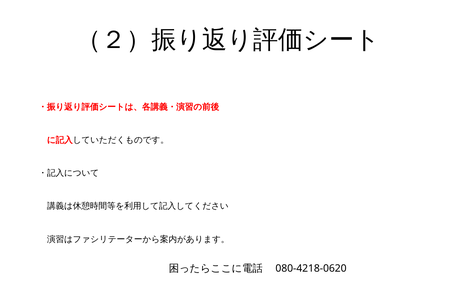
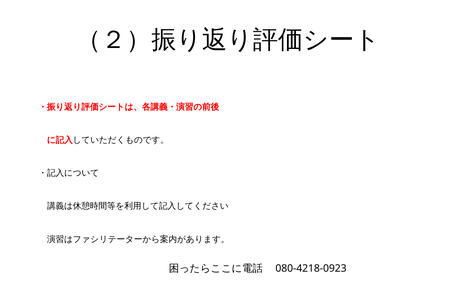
080-4218-0620: 080-4218-0620 -> 080-4218-0923 (311, 268)
